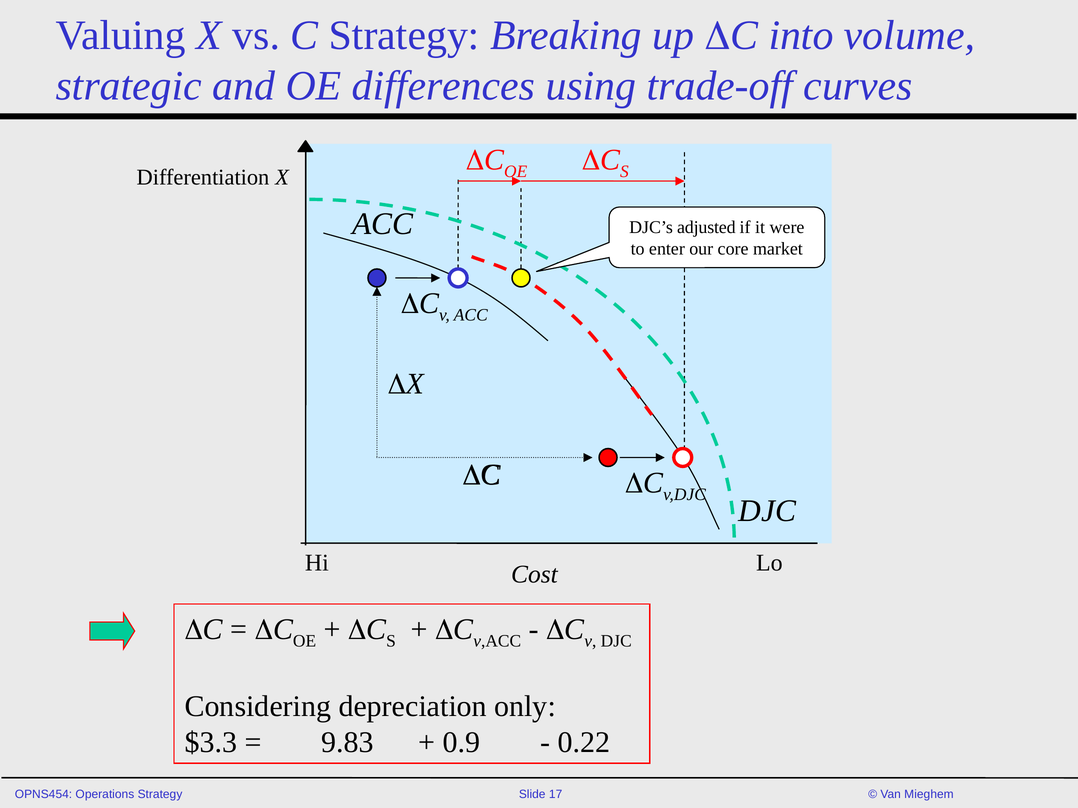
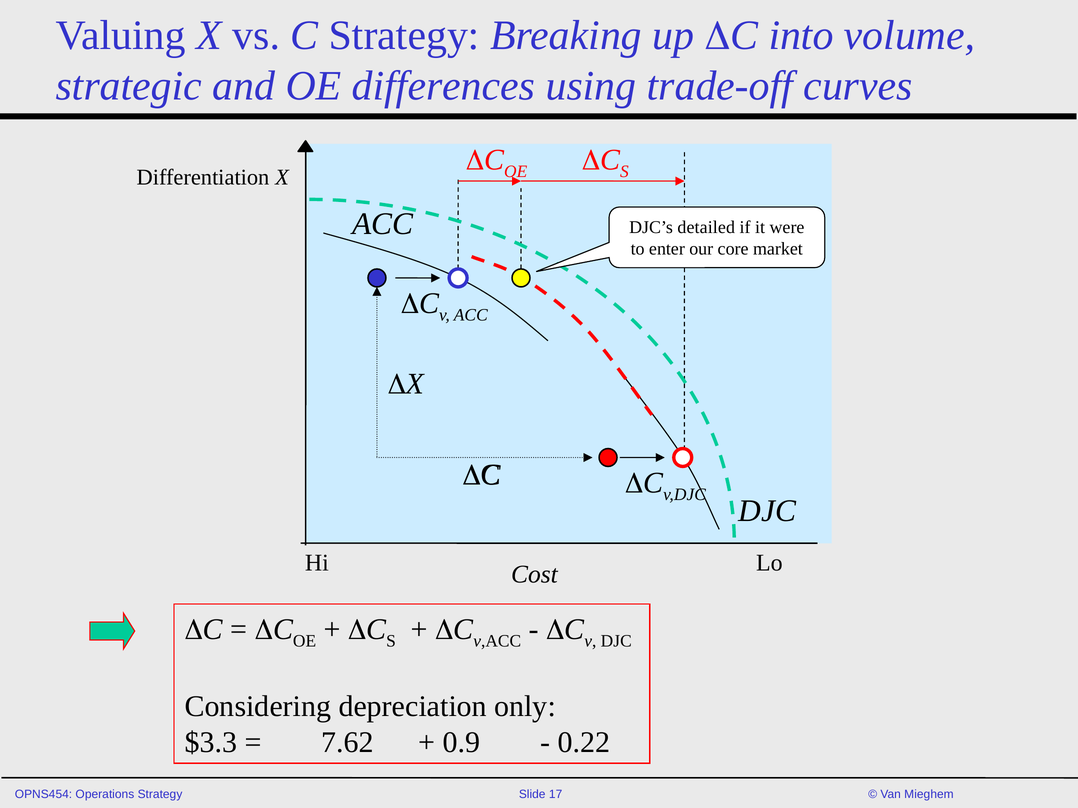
adjusted: adjusted -> detailed (706, 227)
9.83: 9.83 -> 7.62 (347, 743)
